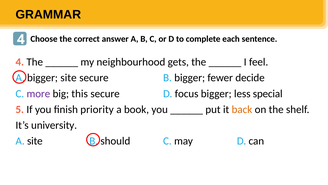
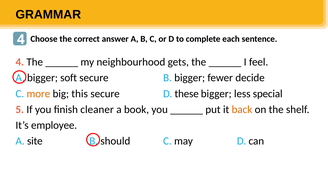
bigger site: site -> soft (69, 78)
more colour: purple -> orange (38, 93)
focus: focus -> these (187, 93)
priority: priority -> cleaner (97, 109)
university: university -> employee (54, 125)
